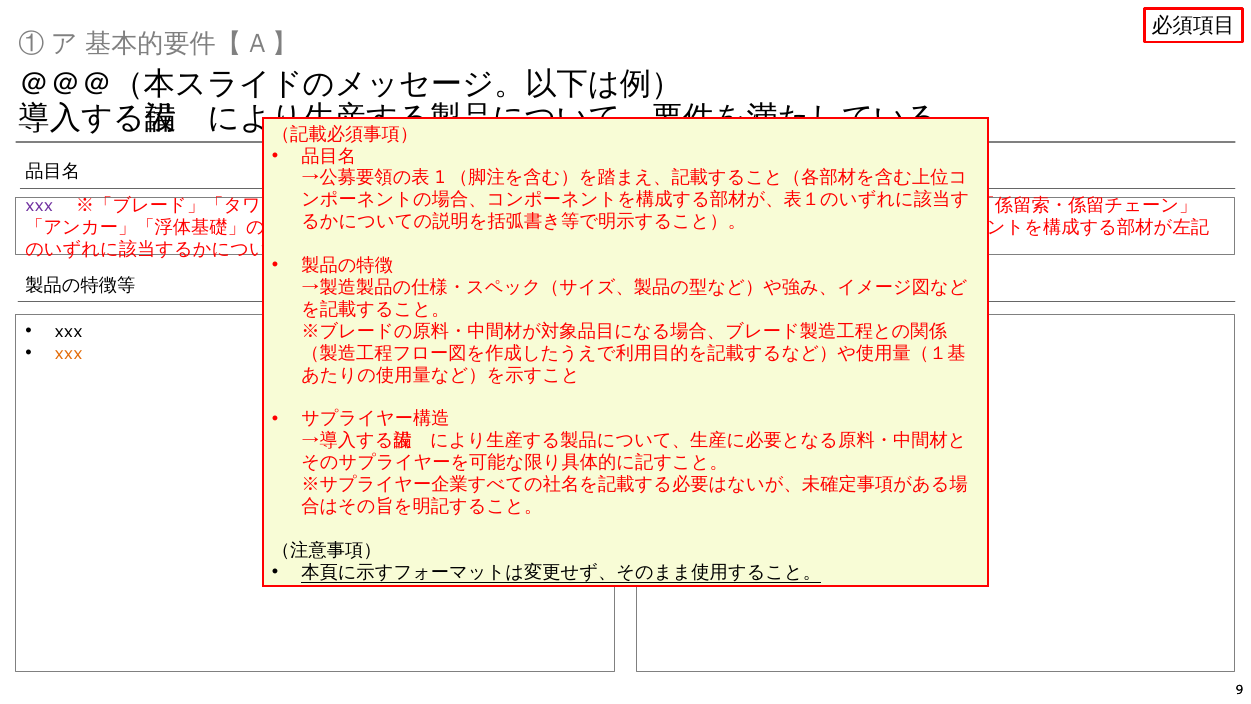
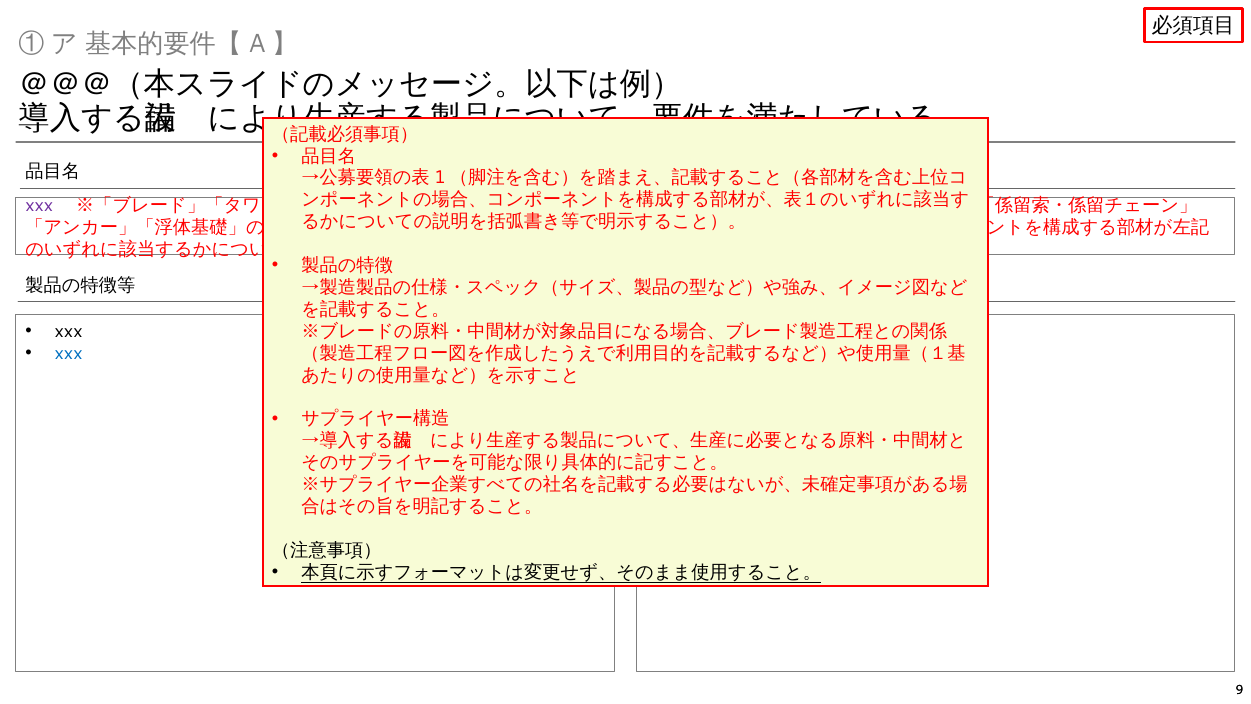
xxx colour: orange -> blue (69, 353)
